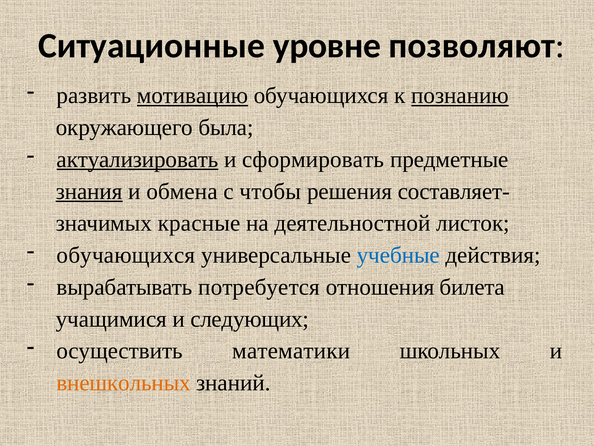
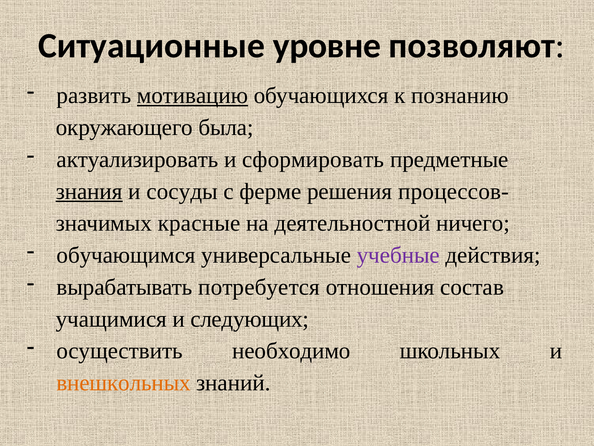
познанию underline: present -> none (460, 96)
актуализировать underline: present -> none (138, 159)
обмена: обмена -> сосуды (182, 191)
чтобы: чтобы -> ферме (270, 191)
составляет-: составляет- -> процессов- (454, 191)
листок: листок -> ничего (473, 223)
обучающихся: обучающихся -> обучающимся (126, 255)
учебные colour: blue -> purple (398, 255)
билета: билета -> состав (472, 287)
математики: математики -> необходимо (291, 351)
